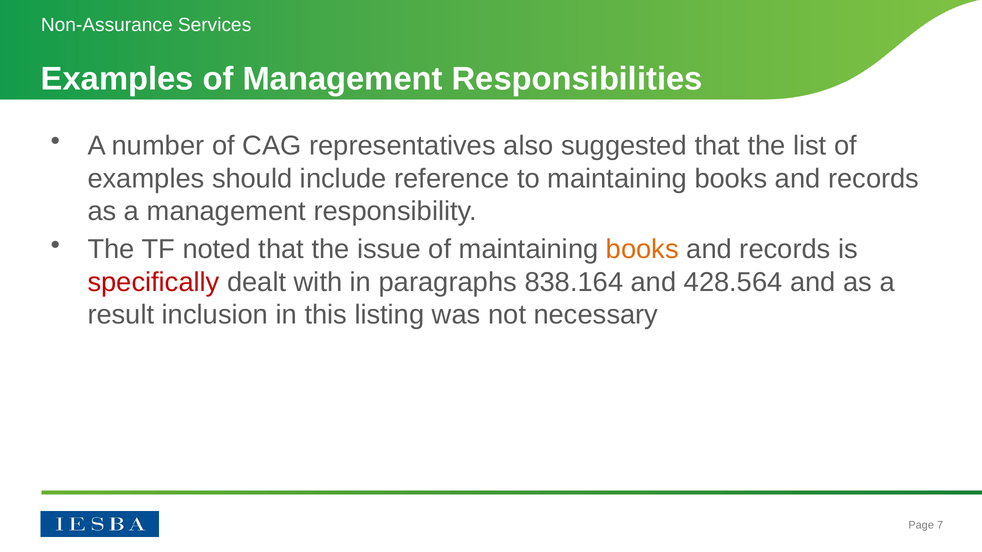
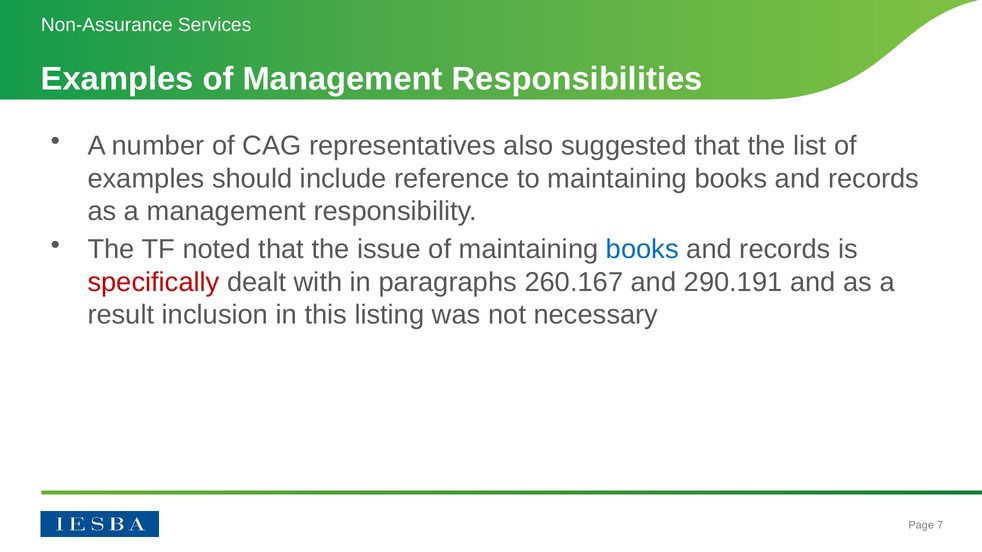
books colour: orange -> blue (642, 250)
838.164: 838.164 -> 260.167 (574, 282)
428.564: 428.564 -> 290.191 (733, 282)
